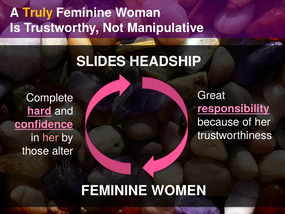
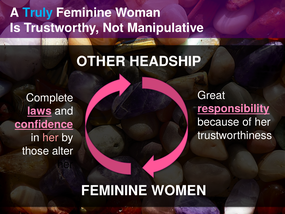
Truly colour: yellow -> light blue (38, 13)
SLIDES: SLIDES -> OTHER (101, 62)
hard: hard -> laws (39, 111)
